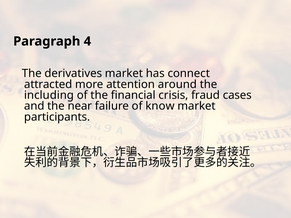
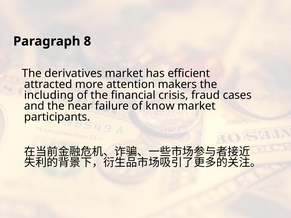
4: 4 -> 8 (87, 41)
connect: connect -> efficient (189, 74)
around: around -> makers (177, 84)
